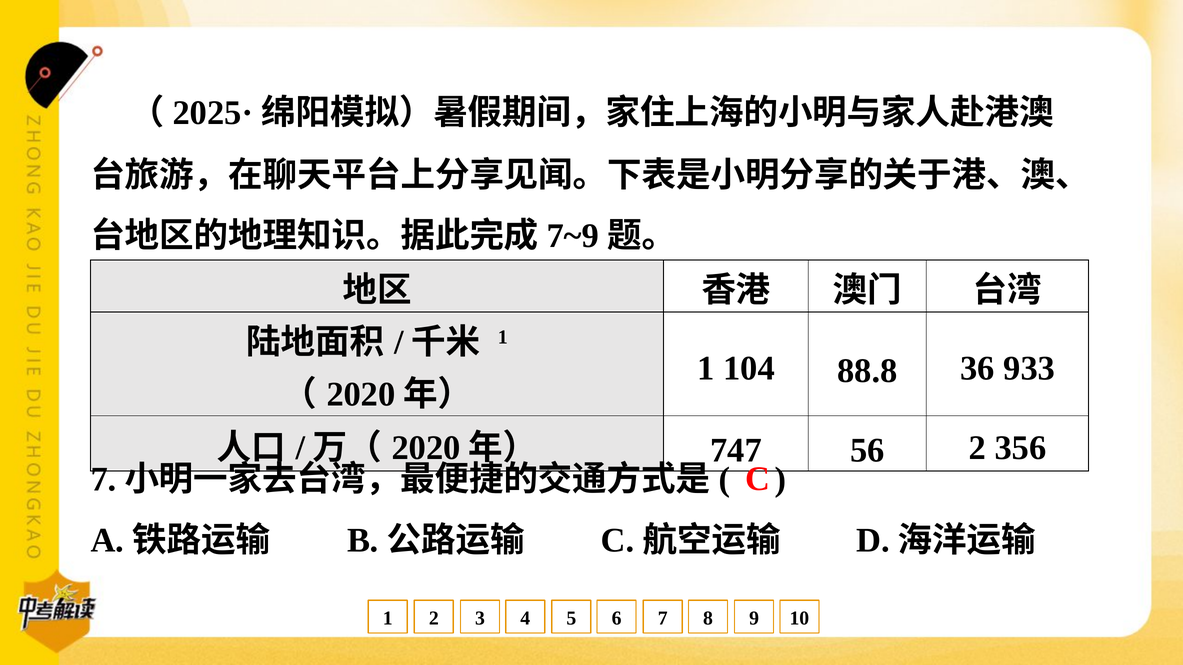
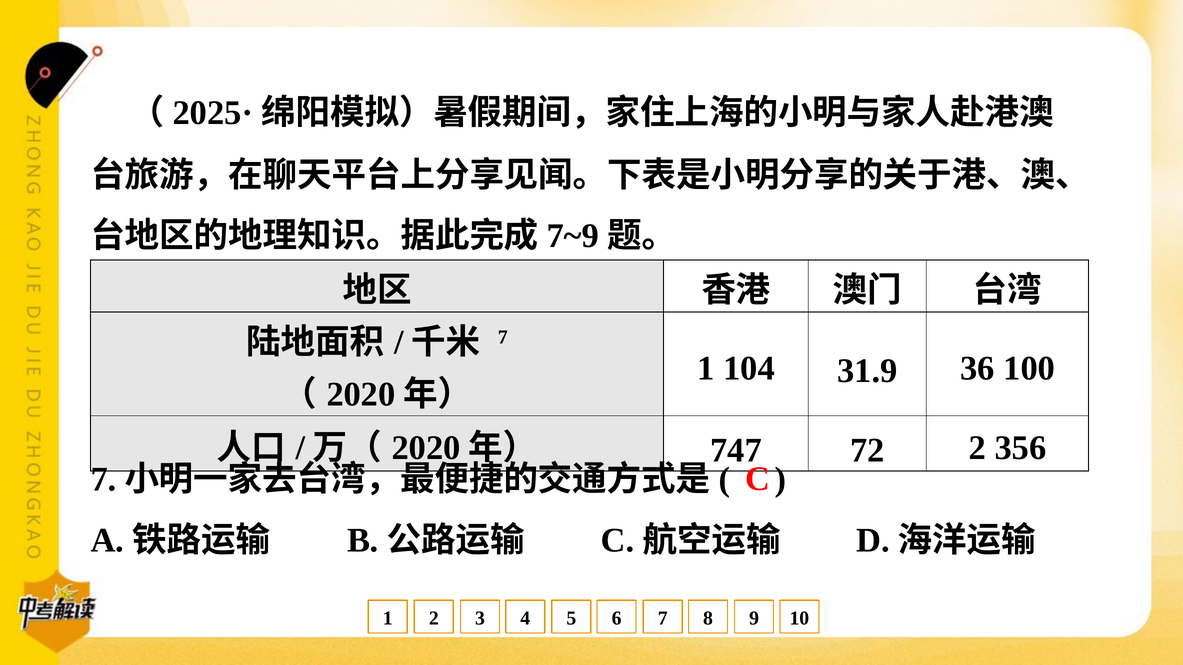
1: 1 -> 7 (503, 337)
88.8: 88.8 -> 31.9 (867, 371)
933: 933 -> 100 (1029, 369)
56: 56 -> 72 (867, 451)
